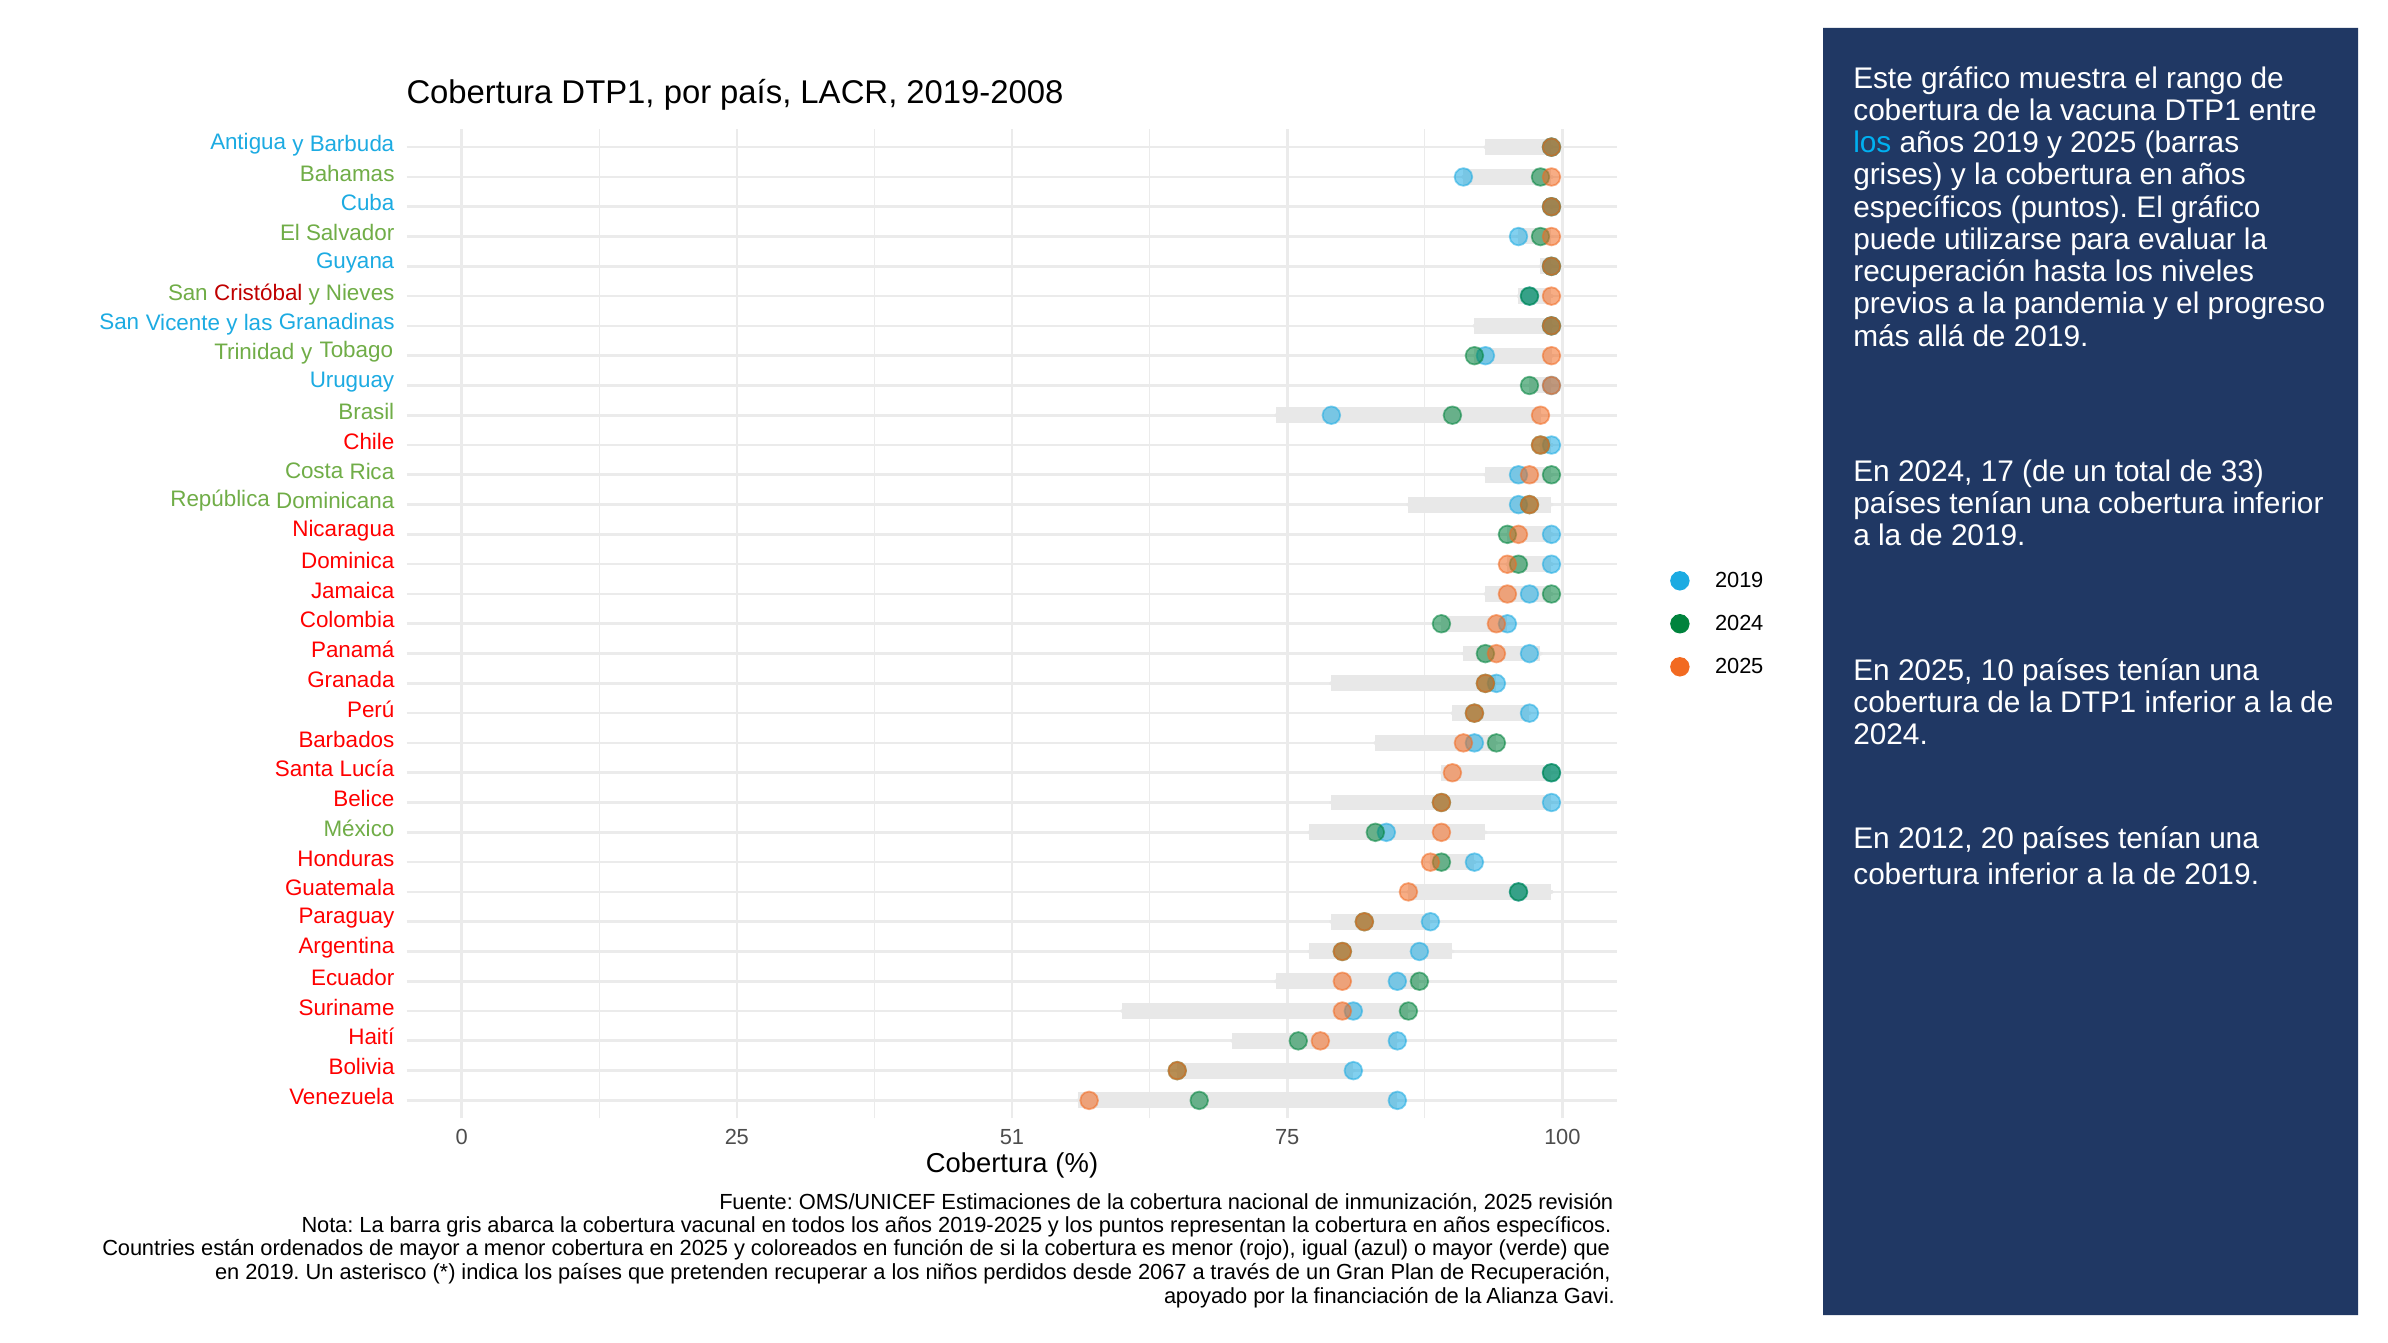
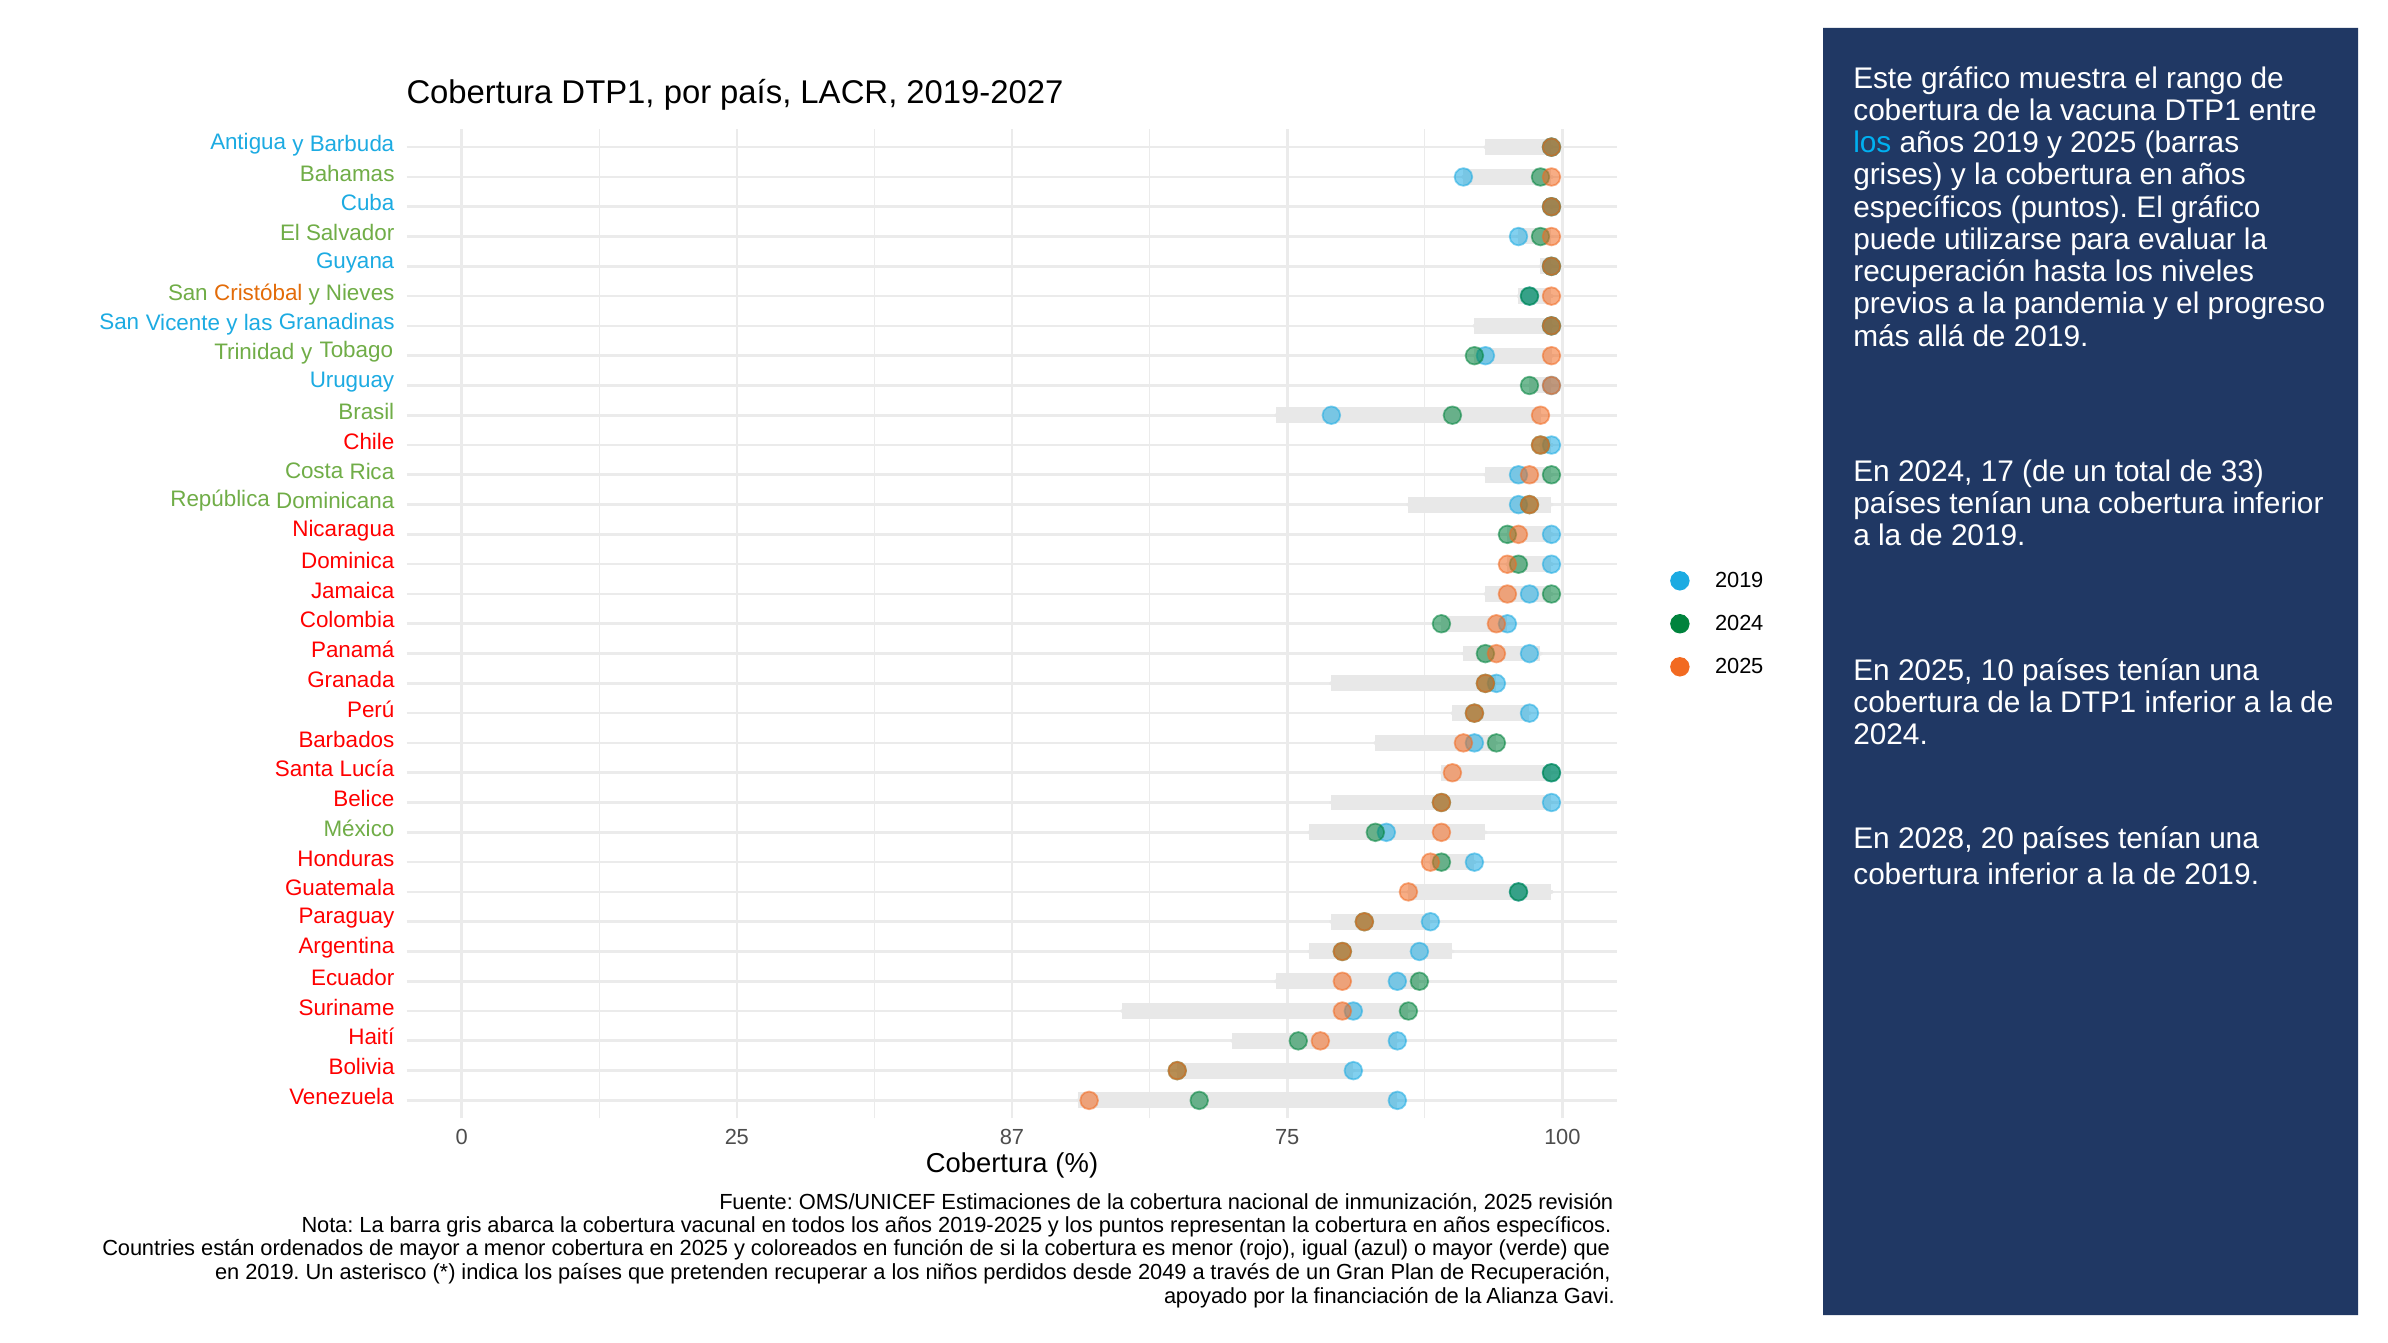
2019-2008: 2019-2008 -> 2019-2027 (985, 93)
Cristóbal colour: red -> orange (258, 293)
2012: 2012 -> 2028 (1935, 839)
51: 51 -> 87 (1012, 1138)
2067: 2067 -> 2049 (1162, 1272)
